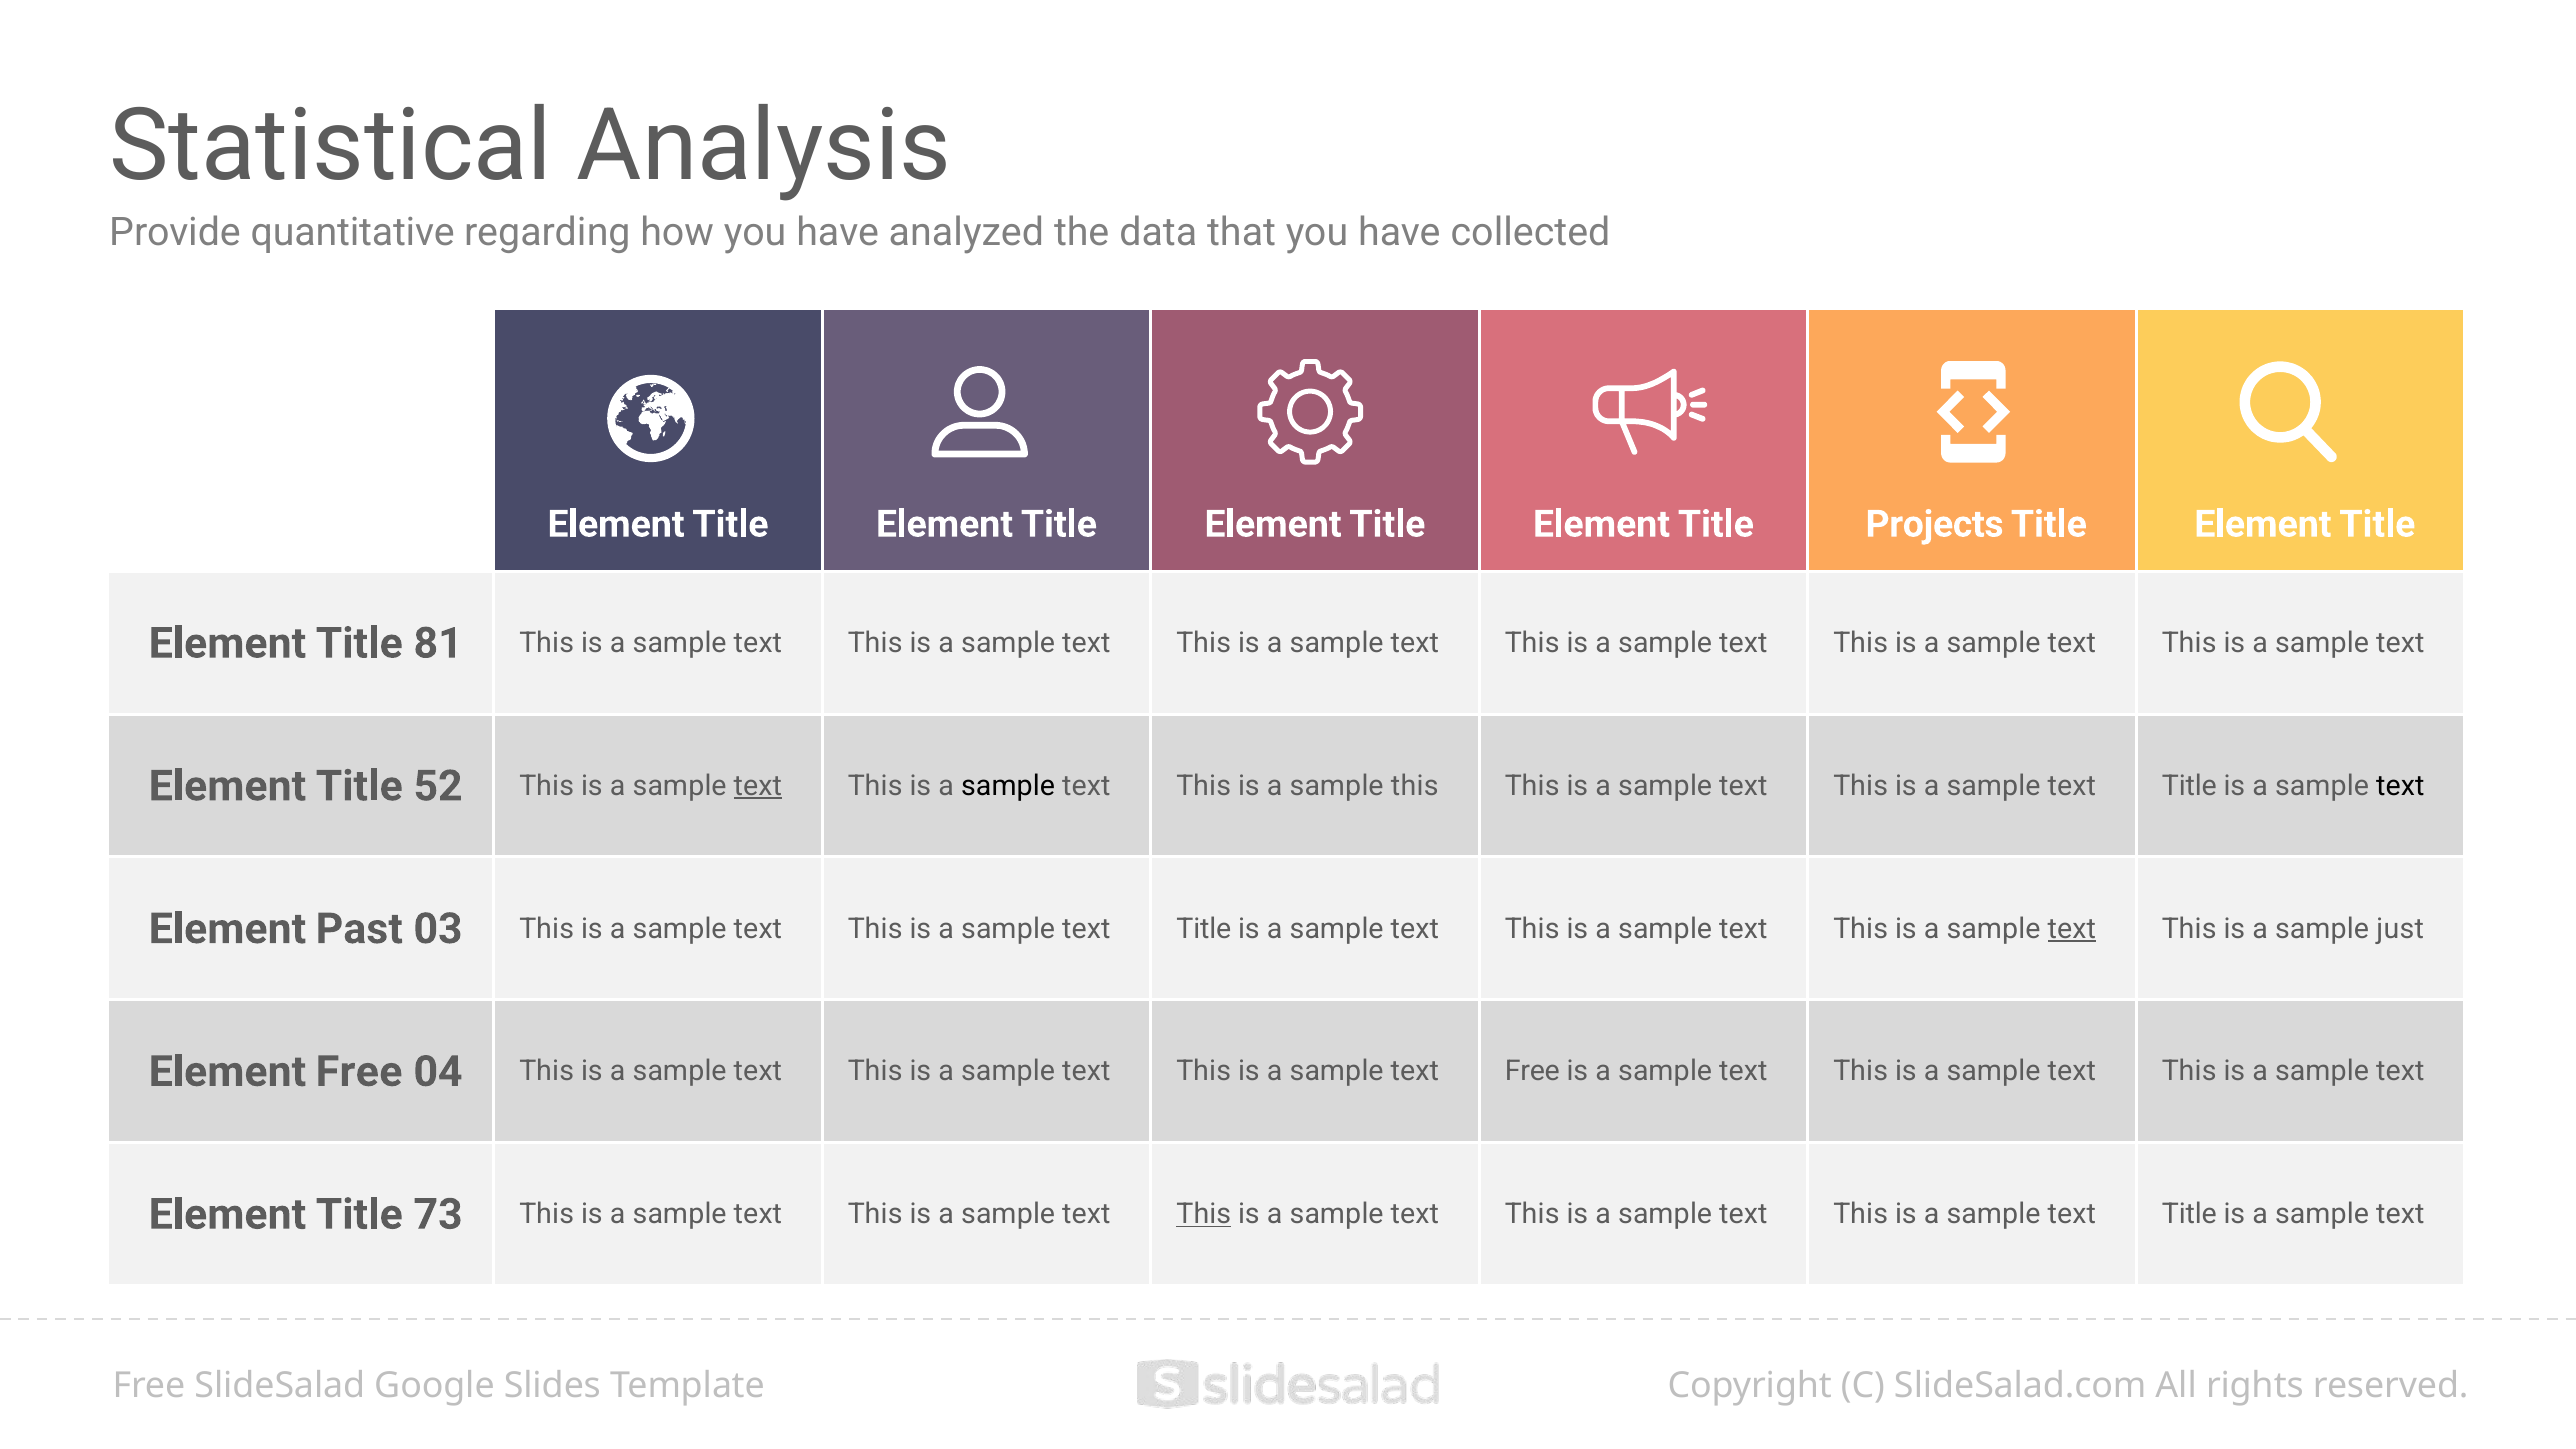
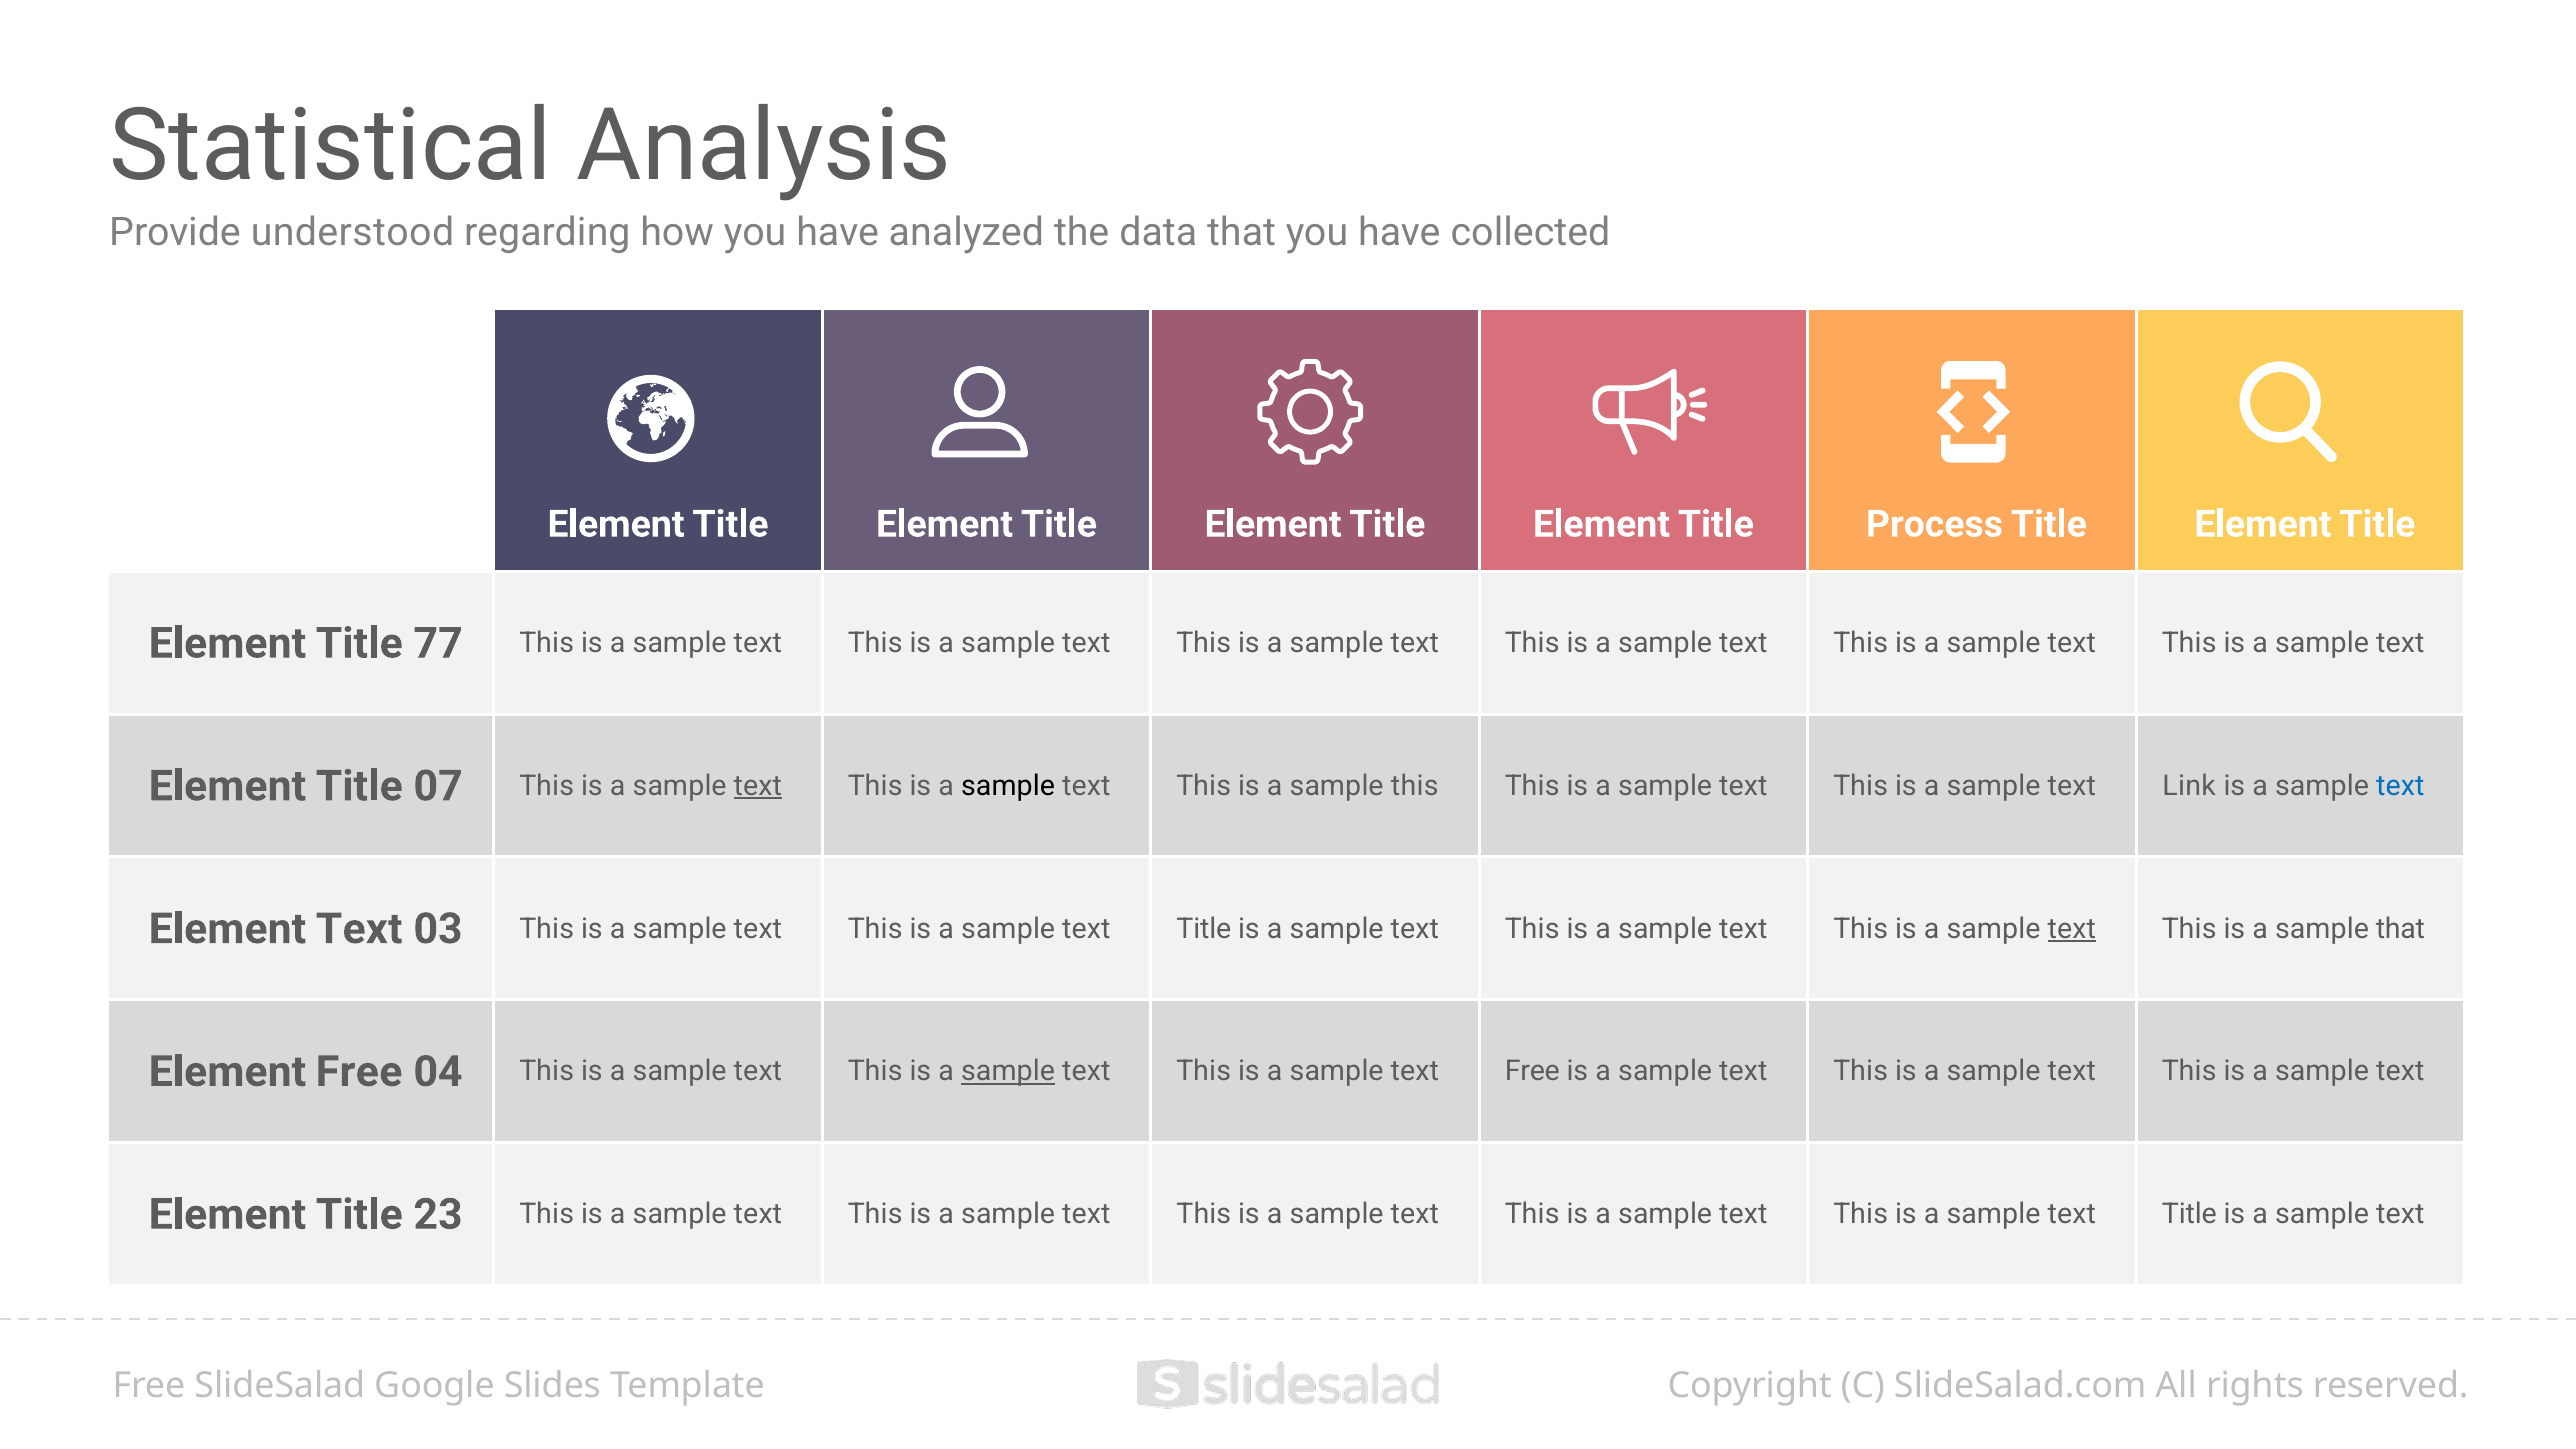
quantitative: quantitative -> understood (352, 233)
Projects: Projects -> Process (1934, 524)
81: 81 -> 77 (438, 643)
52: 52 -> 07 (438, 786)
Title: Title -> Link (2189, 786)
text colour: black -> blue (2400, 786)
Element Past: Past -> Text (359, 929)
sample just: just -> that (2400, 929)
sample underline: none -> present (1008, 1072)
73: 73 -> 23 (438, 1215)
This underline: present -> none (1204, 1214)
